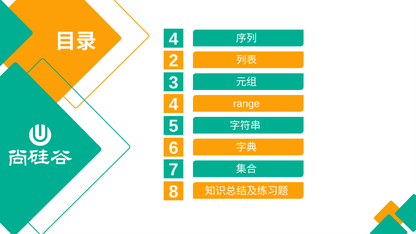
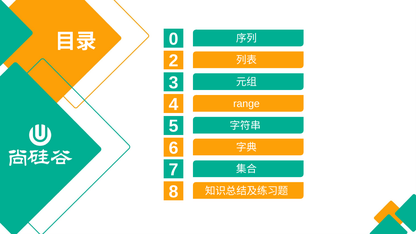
4: 4 -> 0 (174, 39)
